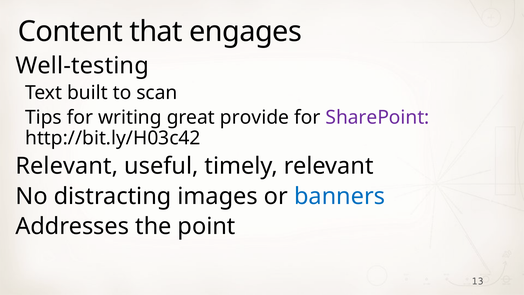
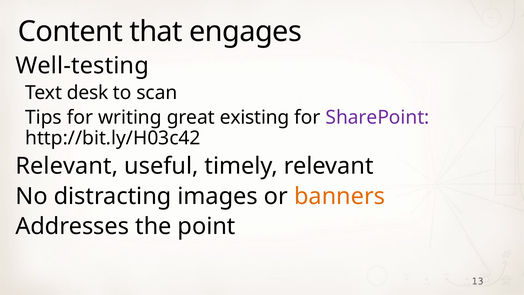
built: built -> desk (88, 93)
provide: provide -> existing (255, 117)
banners colour: blue -> orange (340, 196)
